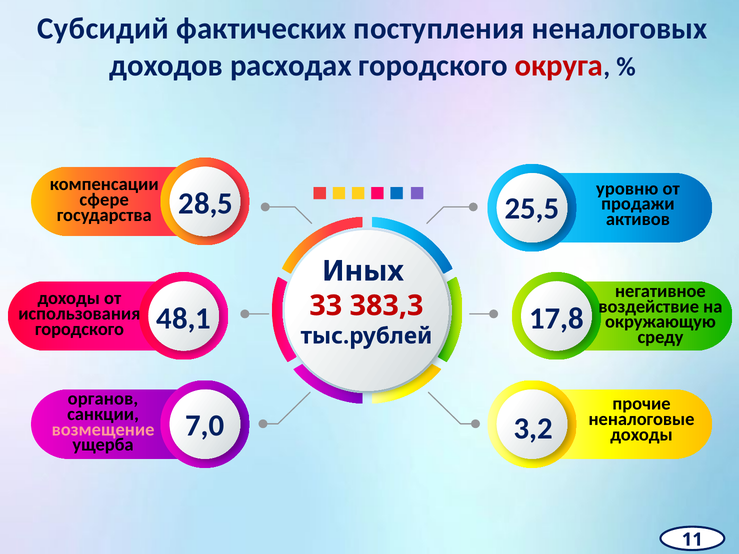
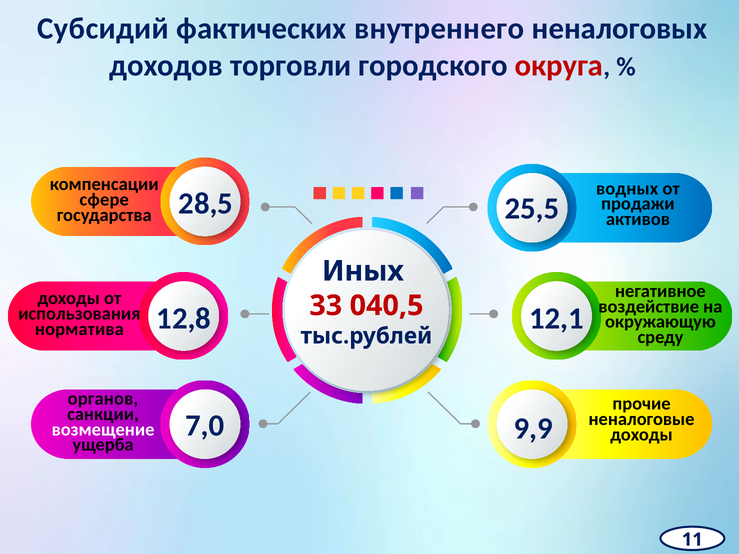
поступления: поступления -> внутреннего (439, 29)
расходах: расходах -> торговли (291, 66)
уровню: уровню -> водных (627, 189)
383,3: 383,3 -> 040,5 (387, 306)
48,1: 48,1 -> 12,8 (184, 319)
17,8: 17,8 -> 12,1 (556, 319)
городского: городского -> норматива (79, 329)
3,2: 3,2 -> 9,9 (533, 429)
возмещение colour: pink -> white (103, 430)
